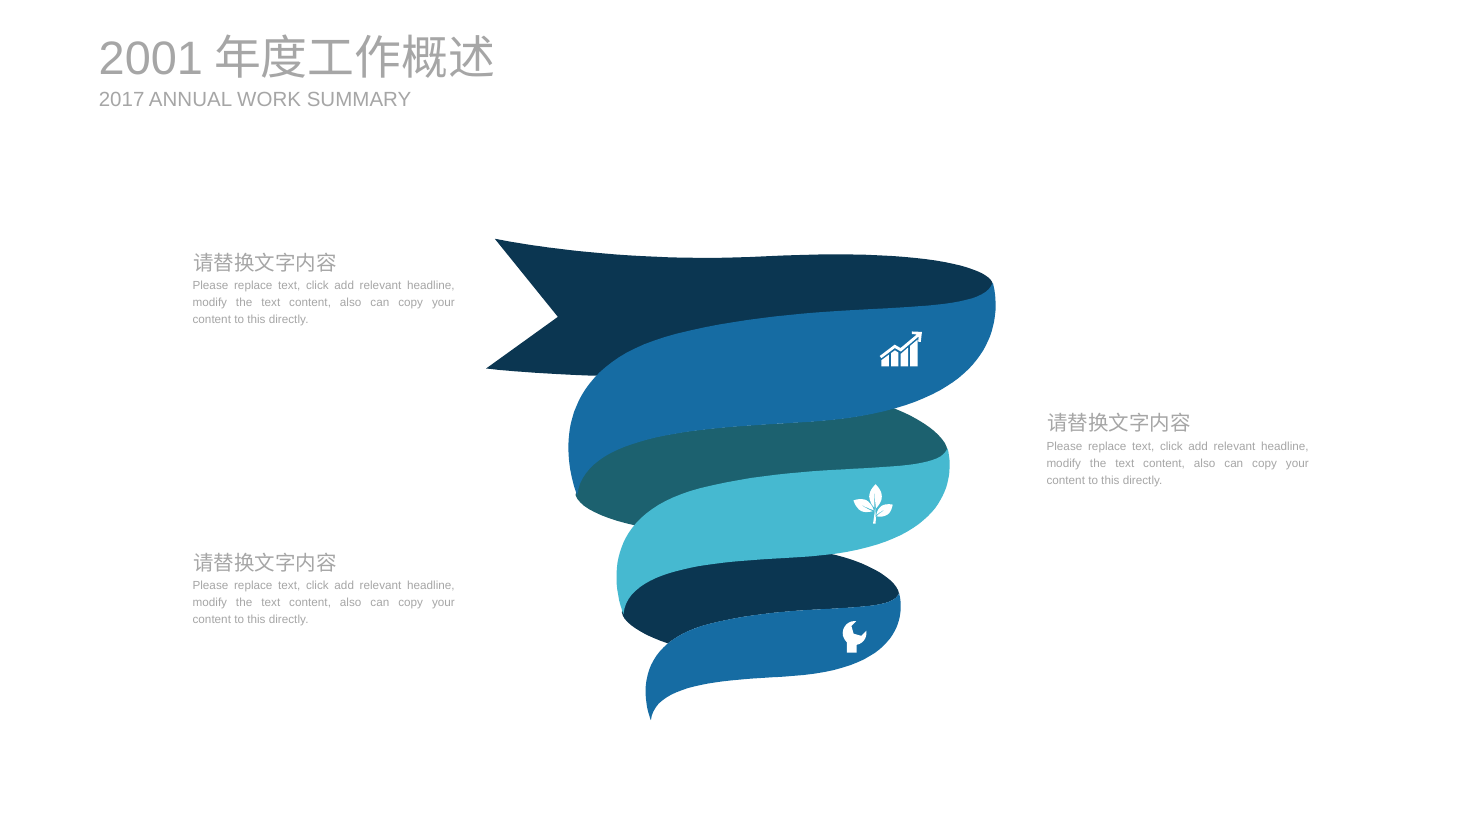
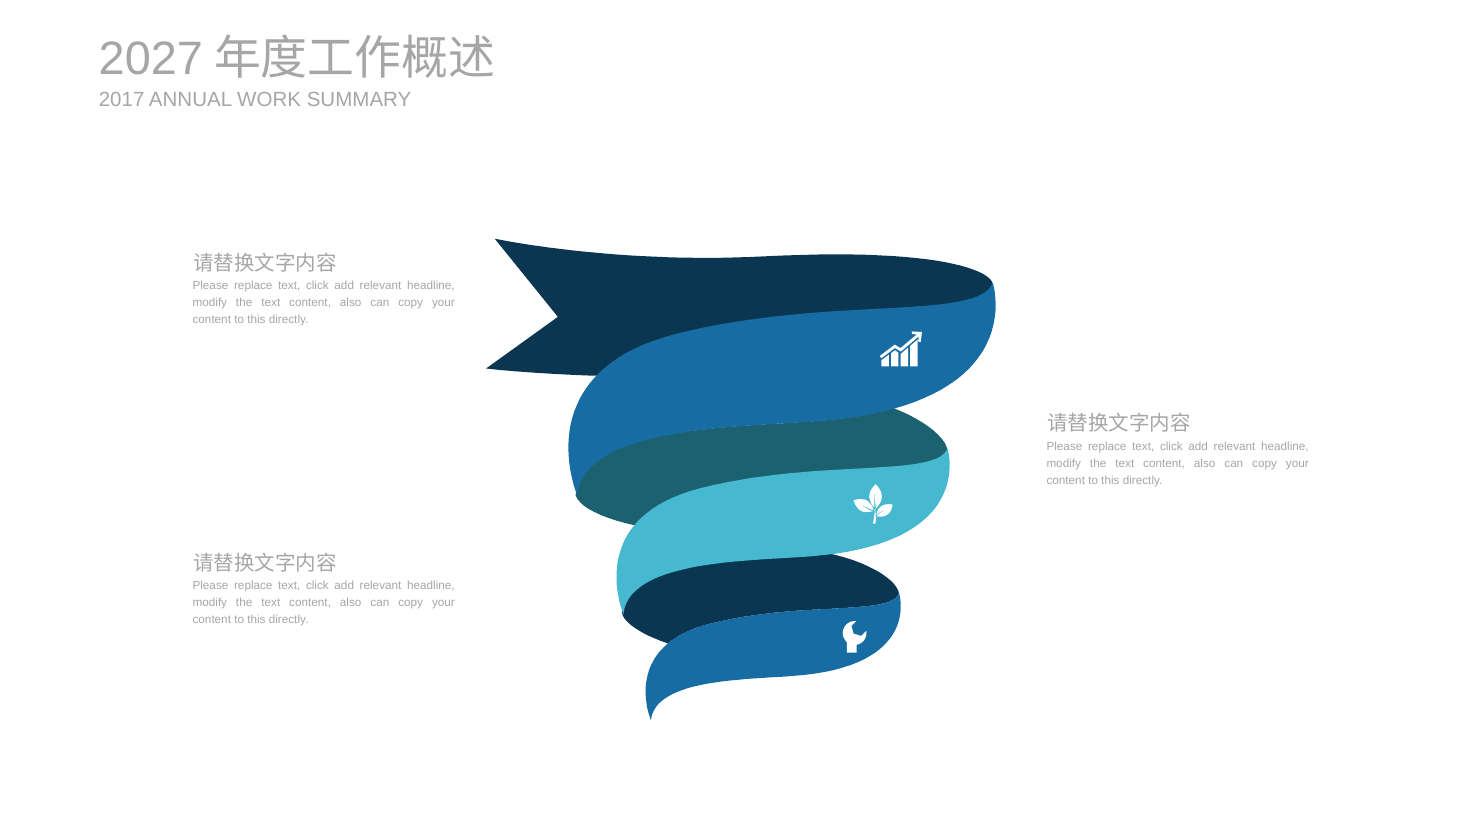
2001: 2001 -> 2027 (151, 59)
